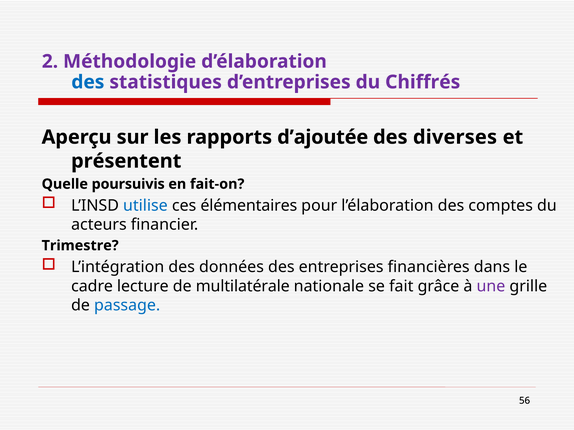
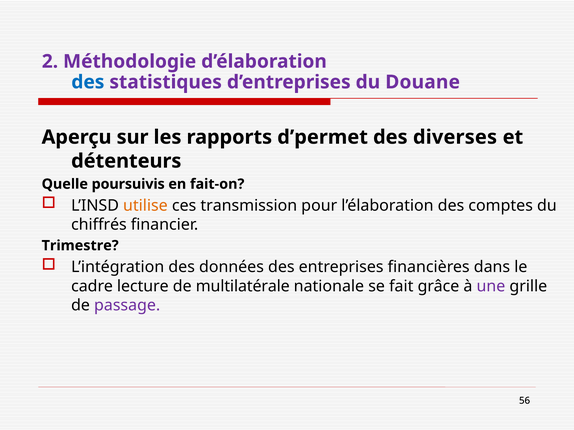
Chiffrés: Chiffrés -> Douane (423, 82)
d’ajoutée: d’ajoutée -> d’permet (323, 137)
présentent: présentent -> détenteurs (126, 161)
utilise colour: blue -> orange (145, 206)
élémentaires: élémentaires -> transmission (249, 206)
acteurs: acteurs -> chiffrés (99, 225)
passage colour: blue -> purple (127, 306)
